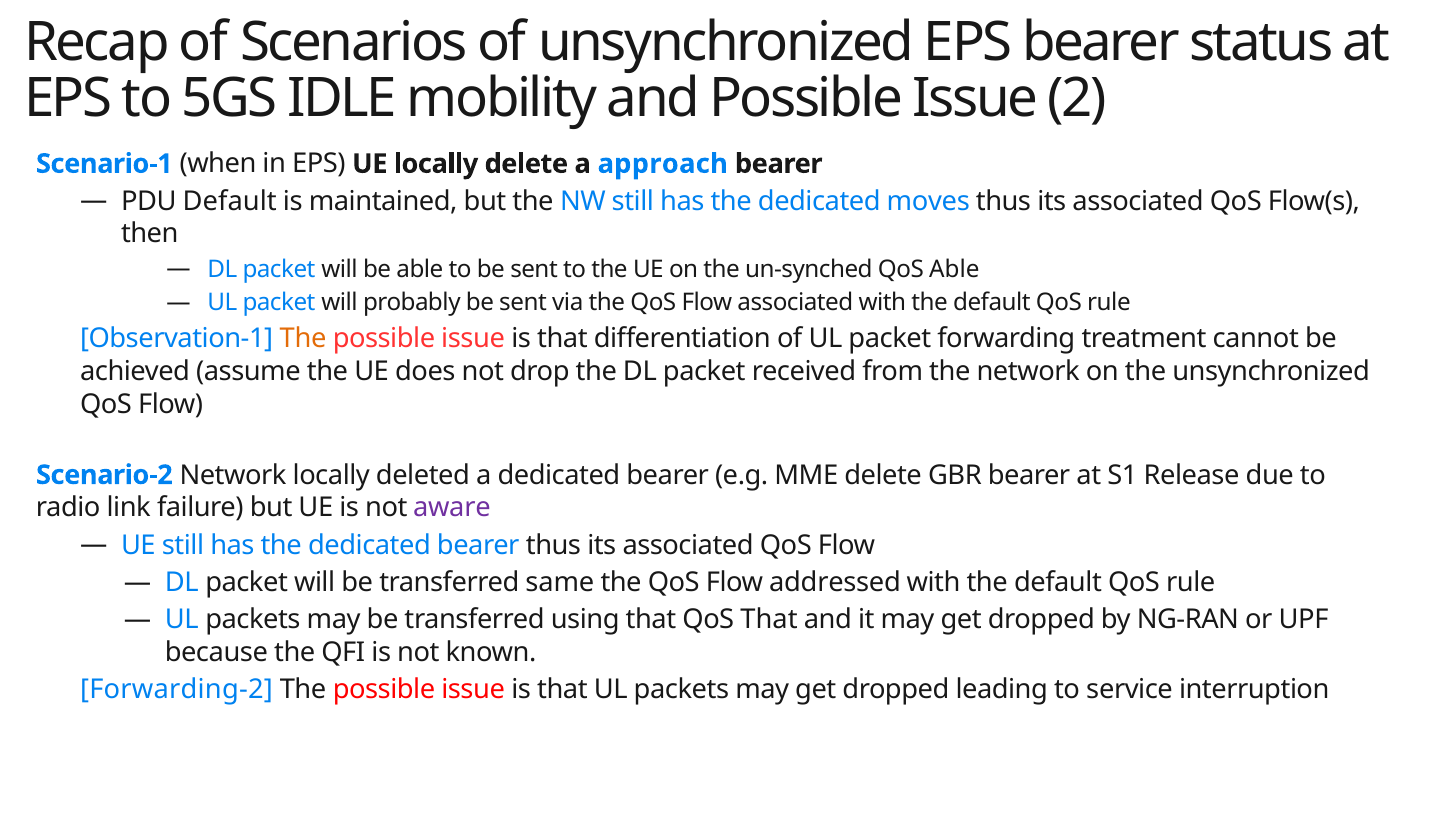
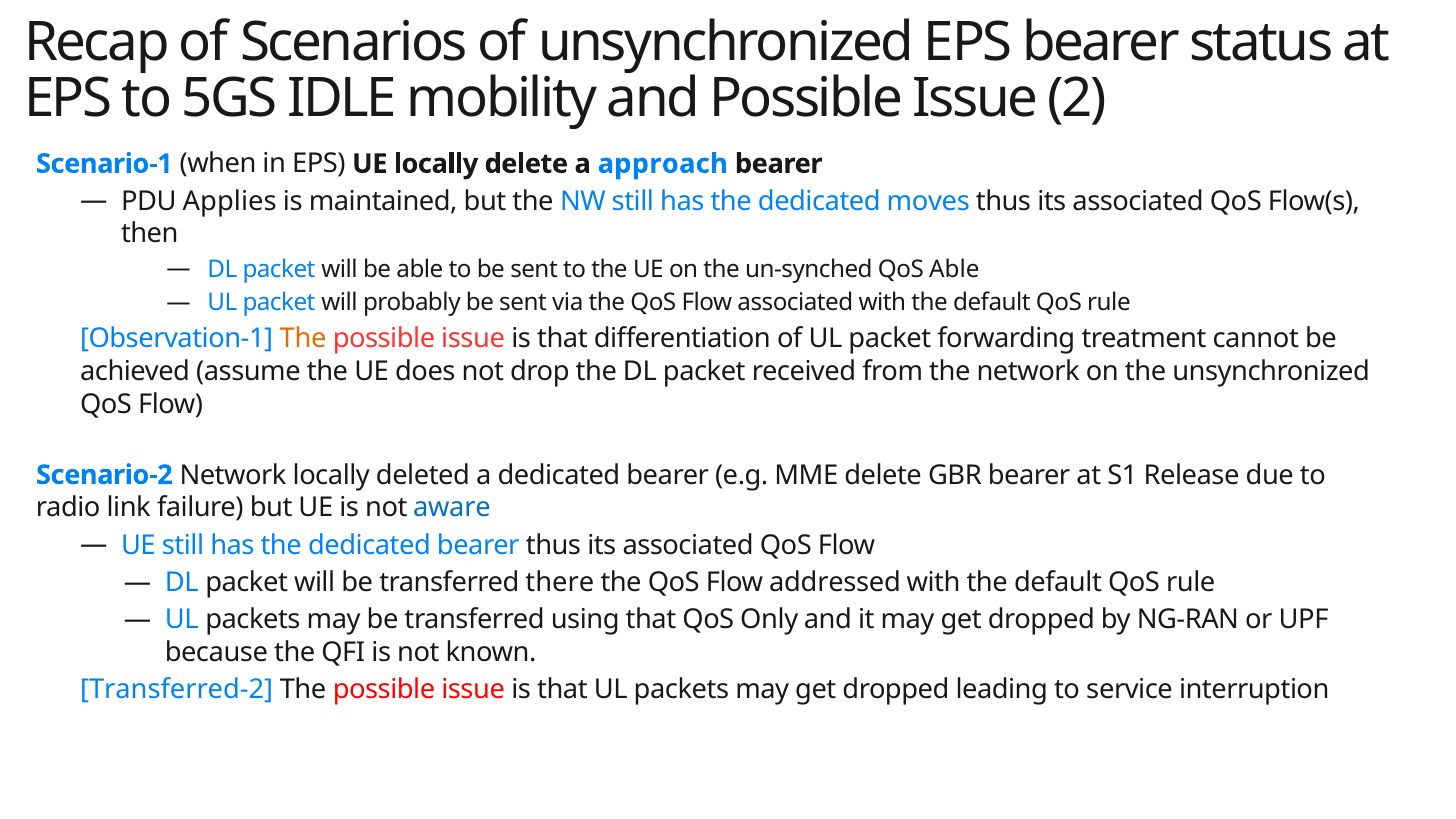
PDU Default: Default -> Applies (230, 201)
aware colour: purple -> blue (452, 508)
same: same -> there (560, 582)
QoS That: That -> Only (769, 620)
Forwarding-2: Forwarding-2 -> Transferred-2 (177, 690)
